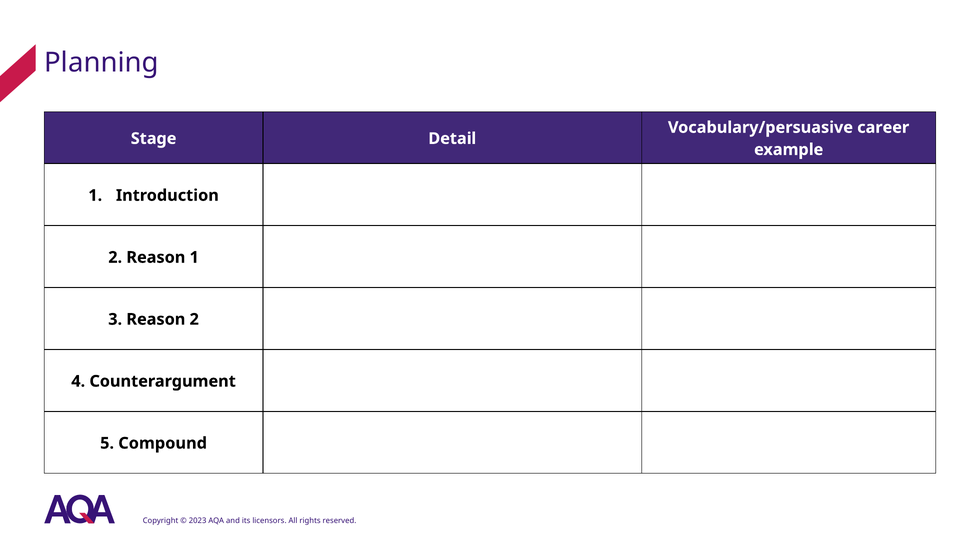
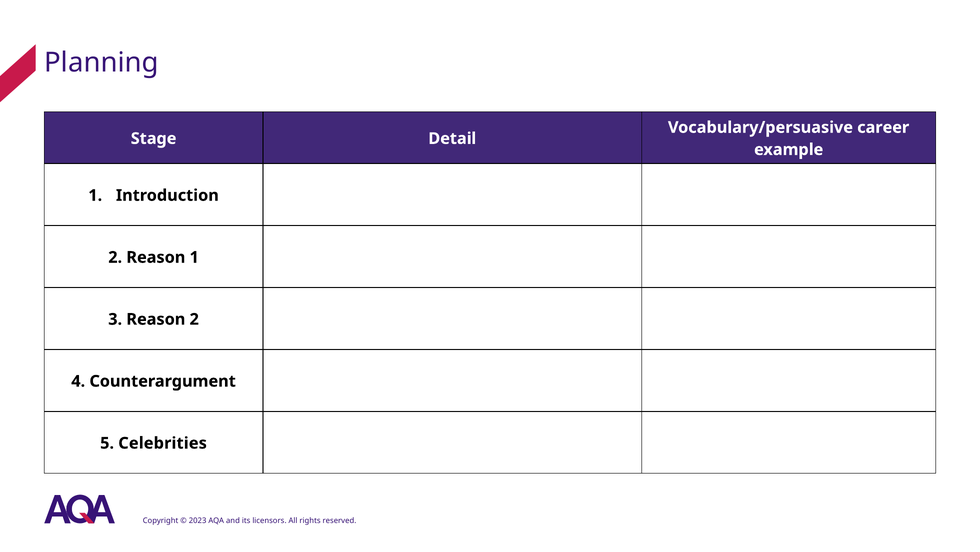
Compound: Compound -> Celebrities (163, 443)
